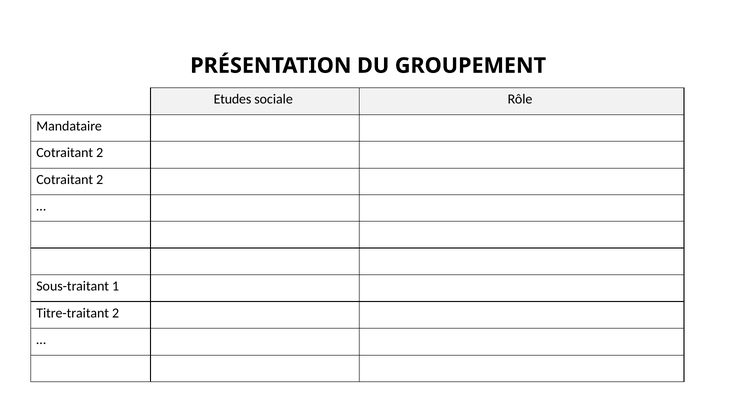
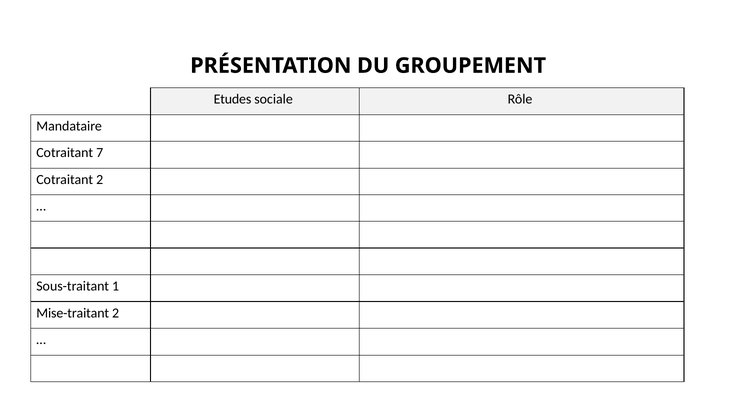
2: 2 -> 7 (100, 153)
Titre-traitant: Titre-traitant -> Mise-traitant (73, 313)
